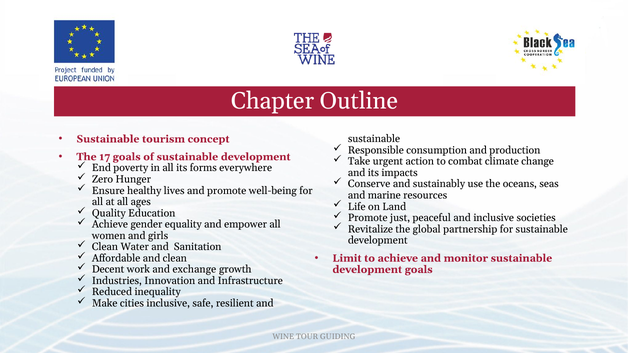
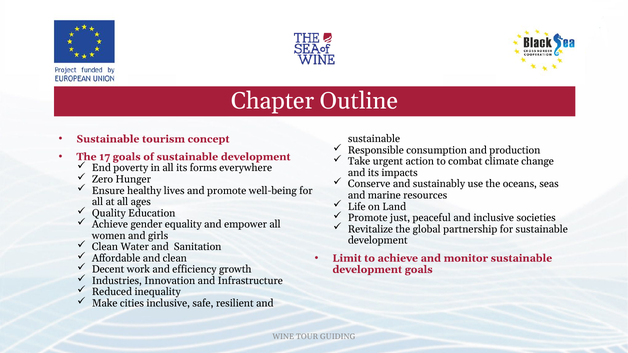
exchange: exchange -> efficiency (194, 270)
